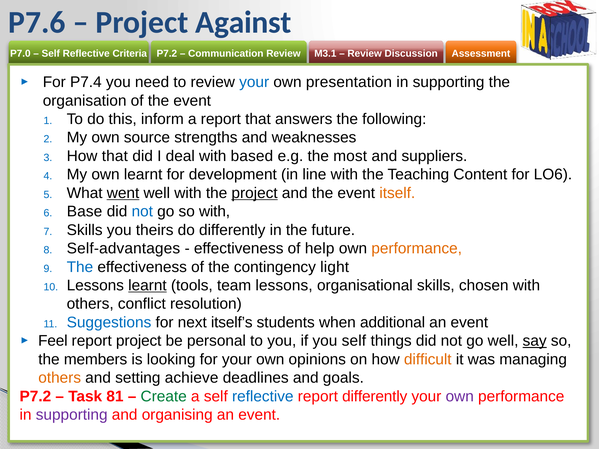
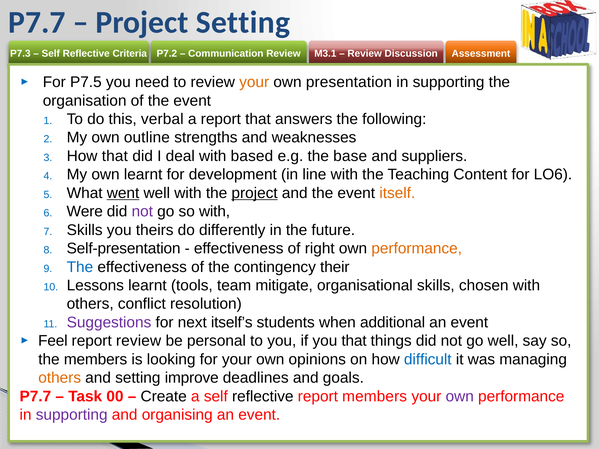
P7.6: P7.6 -> P7.7 (37, 23)
Project Against: Against -> Setting (243, 23)
P7.0: P7.0 -> P7.3 (20, 54)
P7.4: P7.4 -> P7.5 (86, 82)
your colour: blue -> orange (254, 82)
inform: inform -> verbal (162, 119)
source: source -> outline (147, 138)
most: most -> base (350, 156)
Base: Base -> Were (85, 212)
not colour: blue -> purple (142, 212)
Self-advantages: Self-advantages -> Self-presentation (124, 249)
help: help -> right (320, 249)
light: light -> their (335, 267)
learnt underline: present -> none (147, 286)
team lessons: lessons -> mitigate (284, 286)
Suggestions colour: blue -> purple (109, 323)
report project: project -> review (139, 341)
you self: self -> that (354, 341)
say underline: present -> none (535, 341)
difficult colour: orange -> blue (428, 360)
achieve: achieve -> improve (192, 378)
P7.2: P7.2 -> P7.7 (35, 397)
81: 81 -> 00 (115, 397)
Create colour: green -> black (164, 397)
reflective colour: blue -> black (263, 397)
report differently: differently -> members (375, 397)
